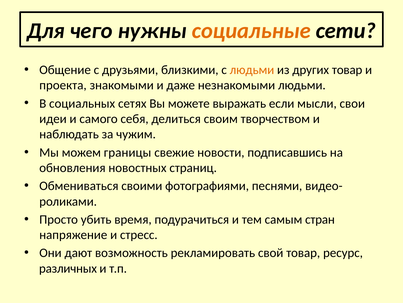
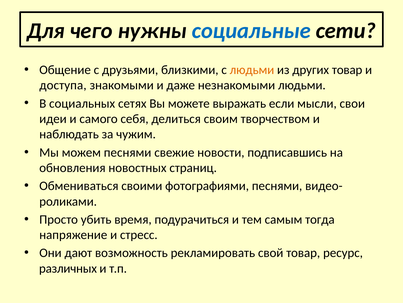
социальные colour: orange -> blue (251, 31)
проекта: проекта -> доступа (63, 85)
можем границы: границы -> песнями (128, 152)
стран: стран -> тогда (320, 219)
